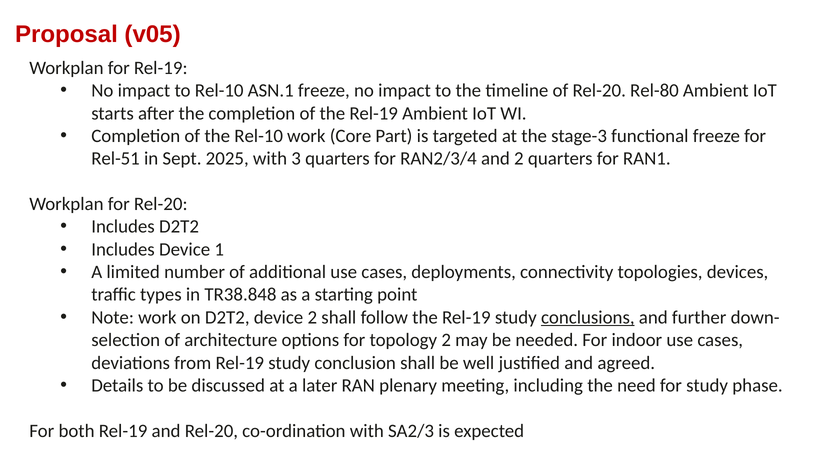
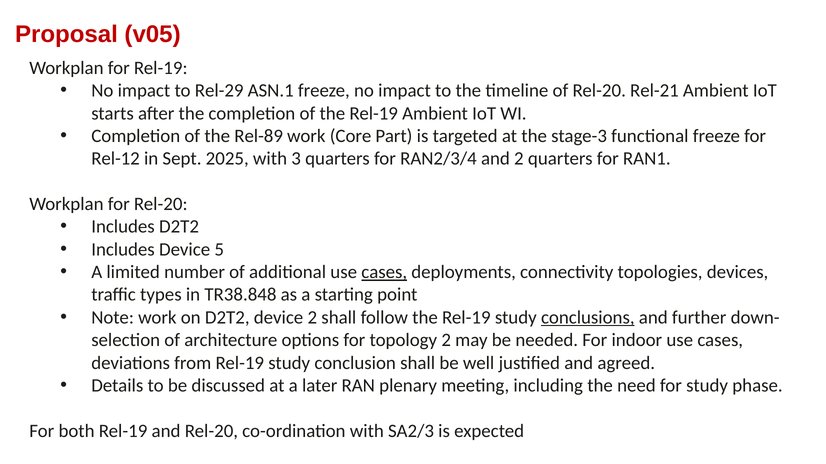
to Rel-10: Rel-10 -> Rel-29 (219, 91)
Rel-80: Rel-80 -> Rel-21 (654, 91)
the Rel-10: Rel-10 -> Rel-89 (259, 136)
Rel-51: Rel-51 -> Rel-12 (116, 159)
1: 1 -> 5 (219, 250)
cases underline: none -> present (384, 272)
